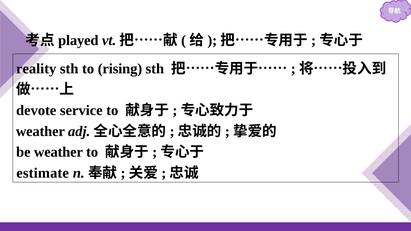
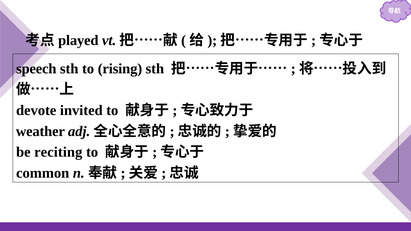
reality: reality -> speech (36, 69)
service: service -> invited (81, 110)
be weather: weather -> reciting (58, 152)
estimate: estimate -> common (43, 173)
